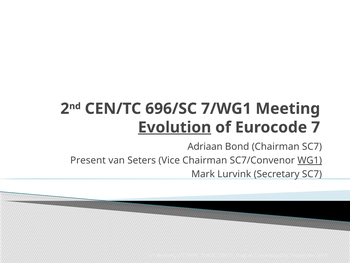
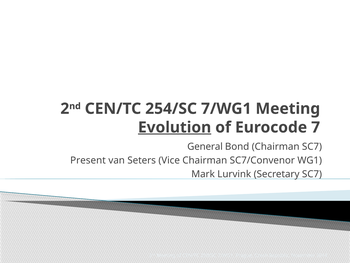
696/SC: 696/SC -> 254/SC (171, 108)
Adriaan: Adriaan -> General (205, 147)
WG1 underline: present -> none (310, 160)
